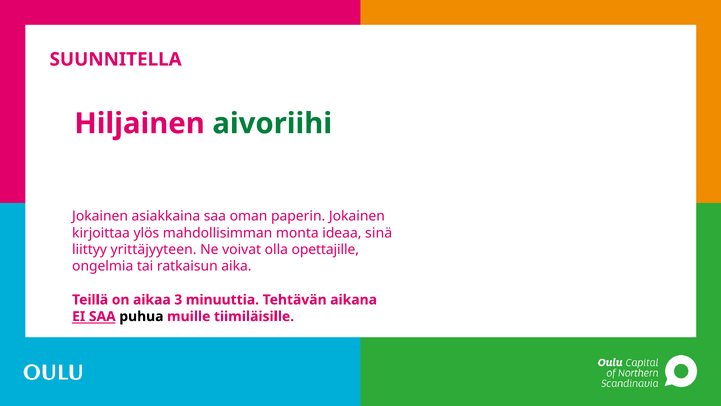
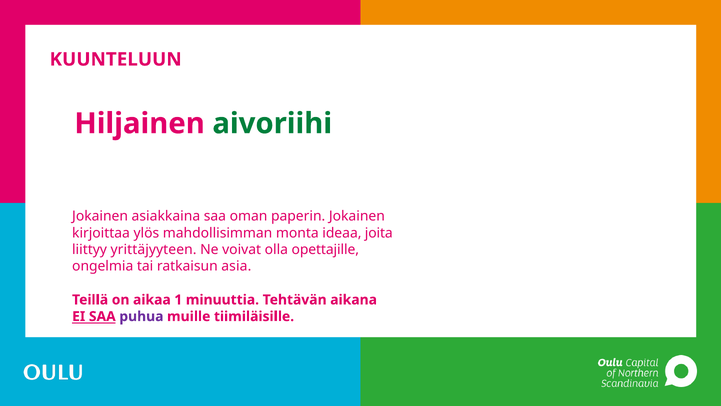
SUUNNITELLA: SUUNNITELLA -> KUUNTELUUN (116, 59)
sinä: sinä -> joita (379, 233)
aika: aika -> asia (236, 266)
3: 3 -> 1 (178, 299)
puhua colour: black -> purple (141, 316)
